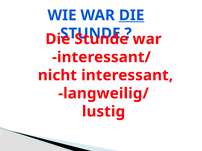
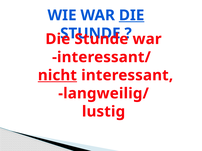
nicht underline: none -> present (57, 76)
